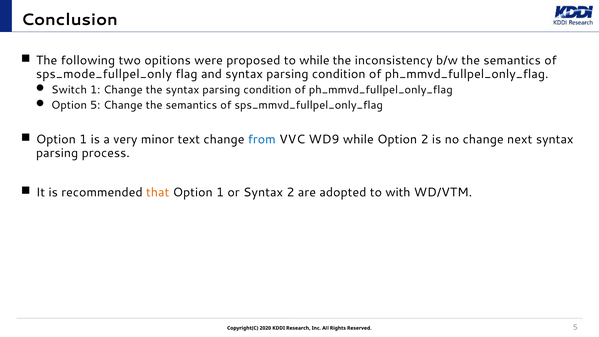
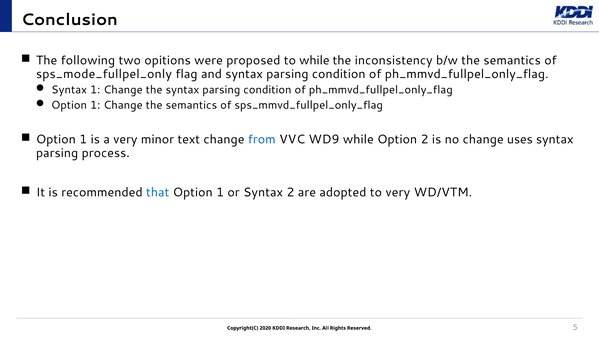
Switch: Switch -> Syntax (69, 90)
5: 5 -> 1 (95, 105)
next: next -> uses (520, 139)
that colour: orange -> blue (158, 192)
to with: with -> very (398, 192)
